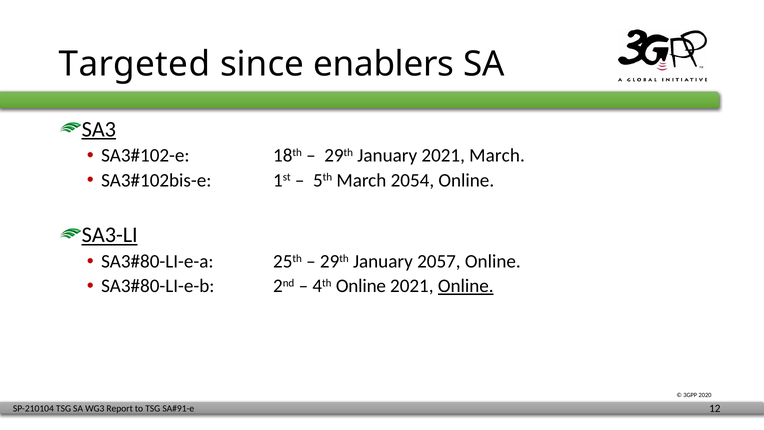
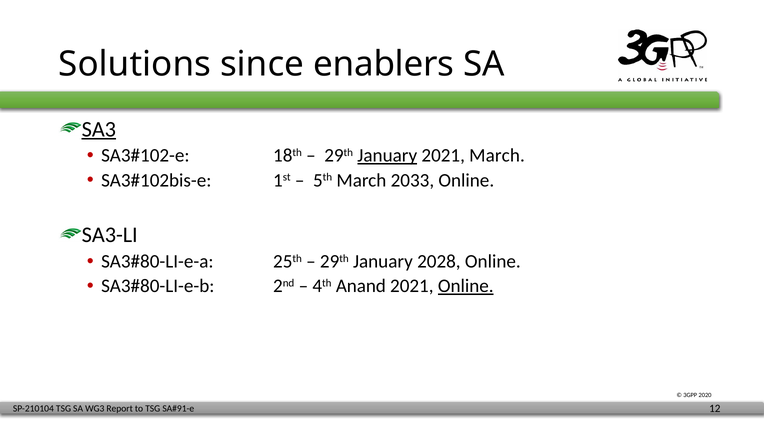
Targeted: Targeted -> Solutions (135, 64)
January underline: none -> present (387, 156)
2054: 2054 -> 2033 (412, 180)
SA3-LI underline: present -> none (110, 235)
2057: 2057 -> 2028 (439, 261)
4th Online: Online -> Anand (361, 286)
